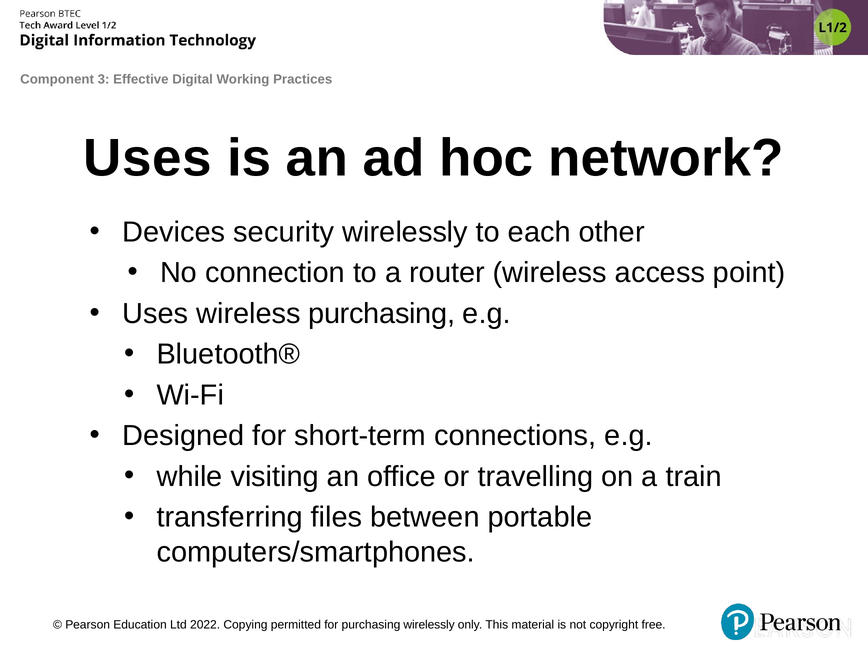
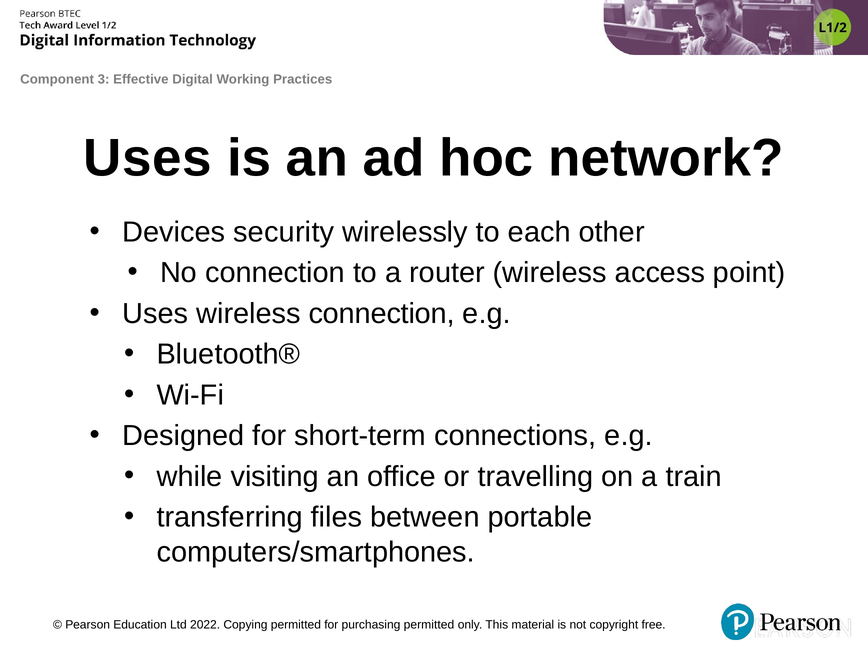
wireless purchasing: purchasing -> connection (382, 314)
purchasing wirelessly: wirelessly -> permitted (429, 625)
